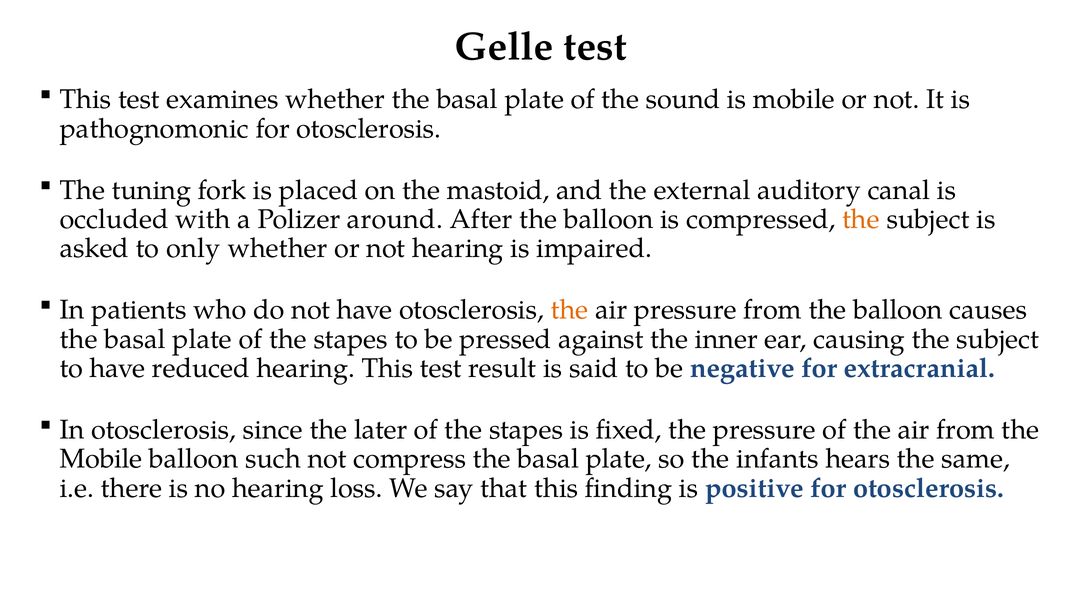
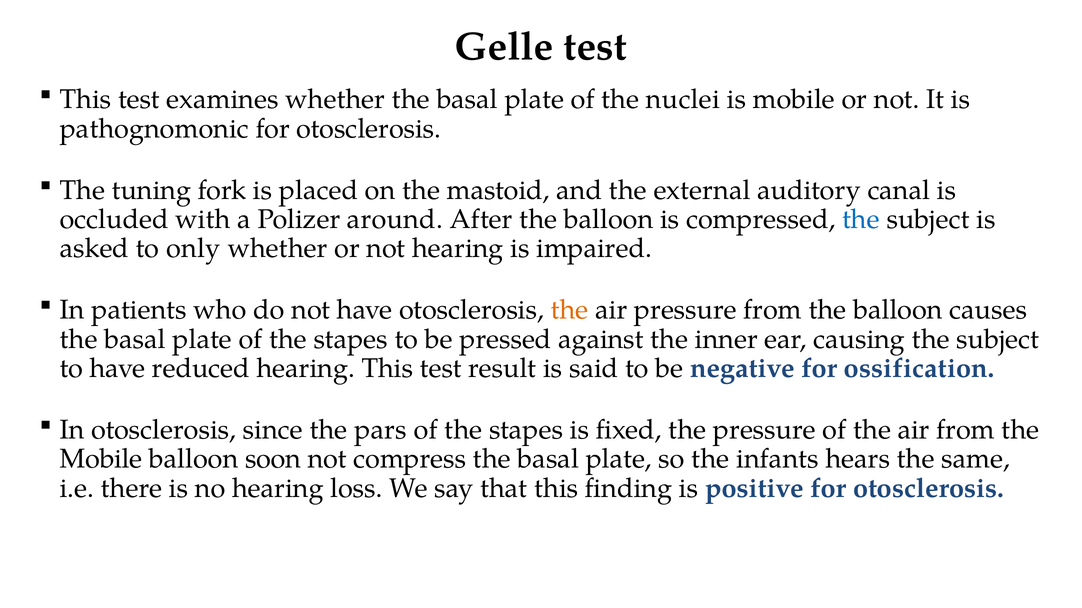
sound: sound -> nuclei (683, 100)
the colour: orange -> blue (861, 220)
extracranial: extracranial -> ossification (919, 369)
later: later -> pars (380, 430)
such: such -> soon (273, 459)
